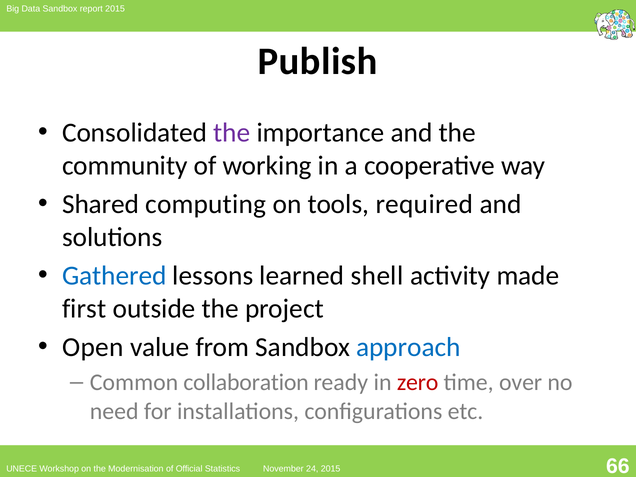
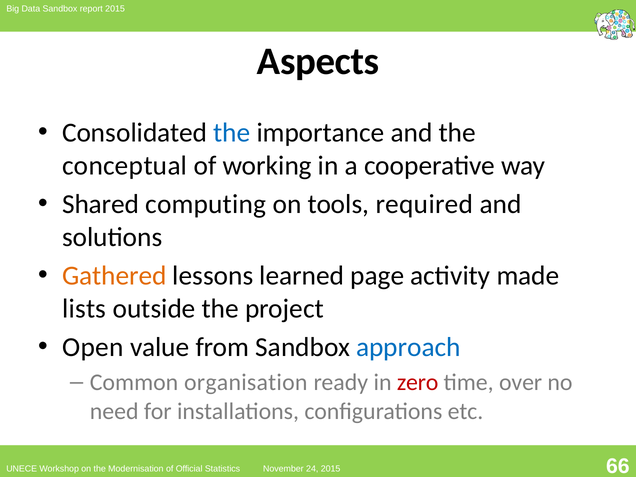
Publish: Publish -> Aspects (318, 62)
the colour: purple -> blue (232, 133)
community: community -> conceptual (125, 166)
Gathered colour: blue -> orange (114, 276)
shell: shell -> page (377, 276)
first: first -> lists (84, 309)
collaboration: collaboration -> organisation (246, 383)
